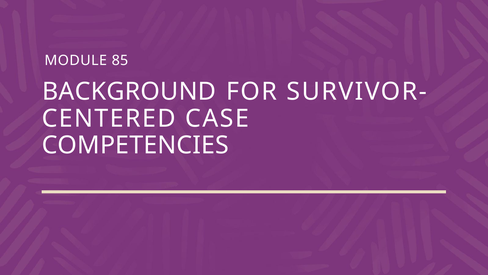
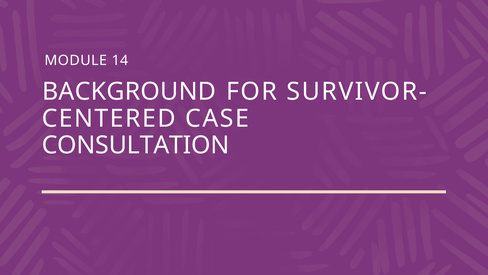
85: 85 -> 14 (120, 60)
COMPETENCIES: COMPETENCIES -> CONSULTATION (135, 145)
